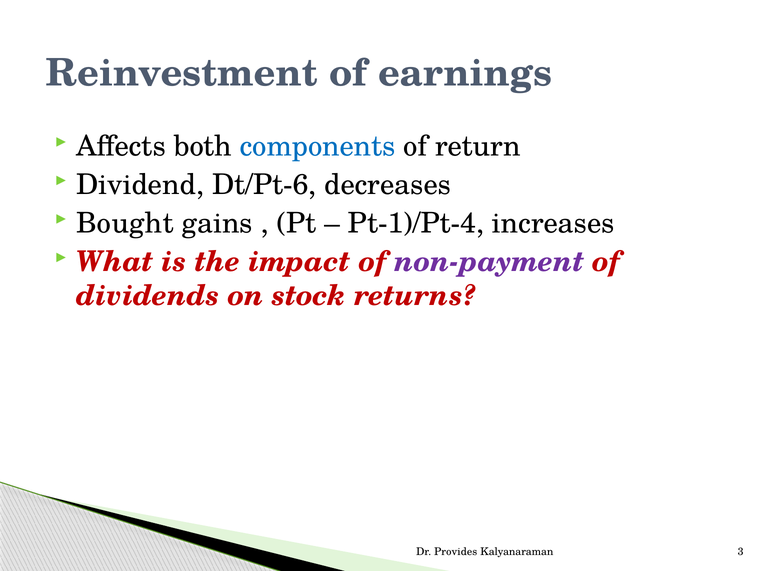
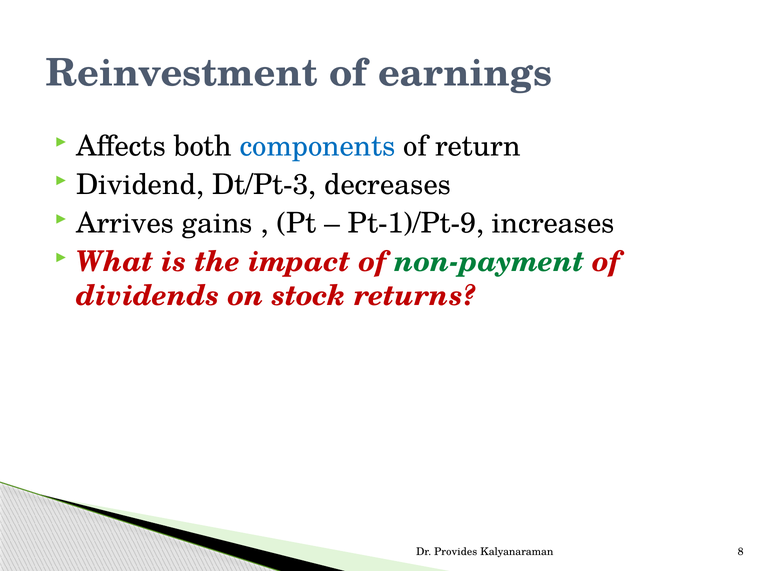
Dt/Pt-6: Dt/Pt-6 -> Dt/Pt-3 (264, 185)
Bought: Bought -> Arrives (125, 223)
Pt-1)/Pt-4: Pt-1)/Pt-4 -> Pt-1)/Pt-9 (416, 223)
non-payment colour: purple -> green (489, 262)
3: 3 -> 8 (741, 552)
